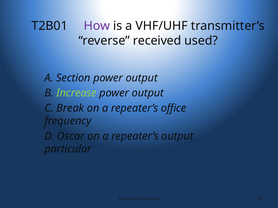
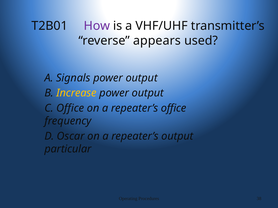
received: received -> appears (157, 41)
Section: Section -> Signals (73, 78)
Increase colour: light green -> yellow (76, 93)
C Break: Break -> Office (70, 108)
